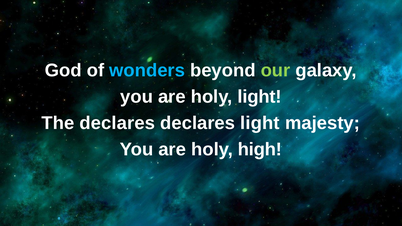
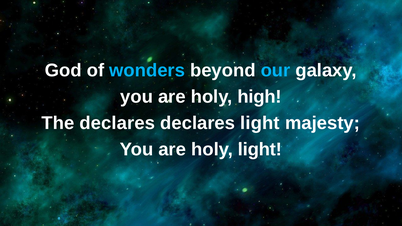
our colour: light green -> light blue (276, 70)
holy light: light -> high (260, 97)
holy high: high -> light (260, 149)
